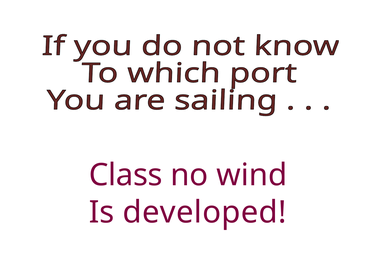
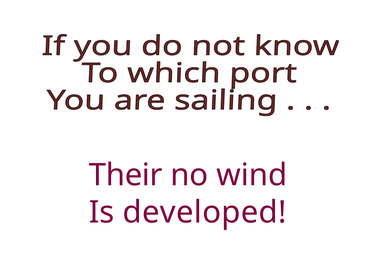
Class: Class -> Their (126, 175)
